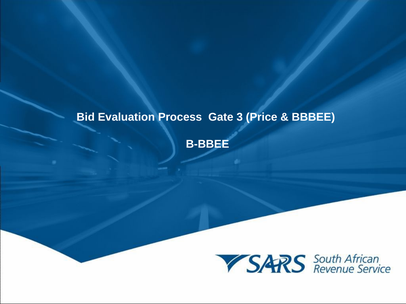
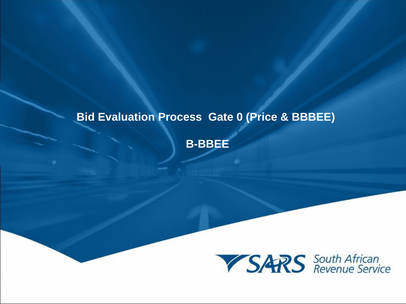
3: 3 -> 0 (240, 117)
